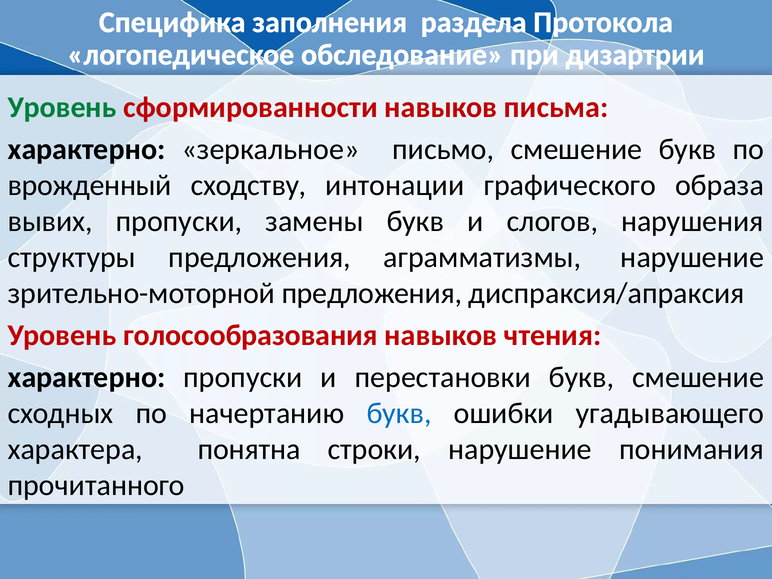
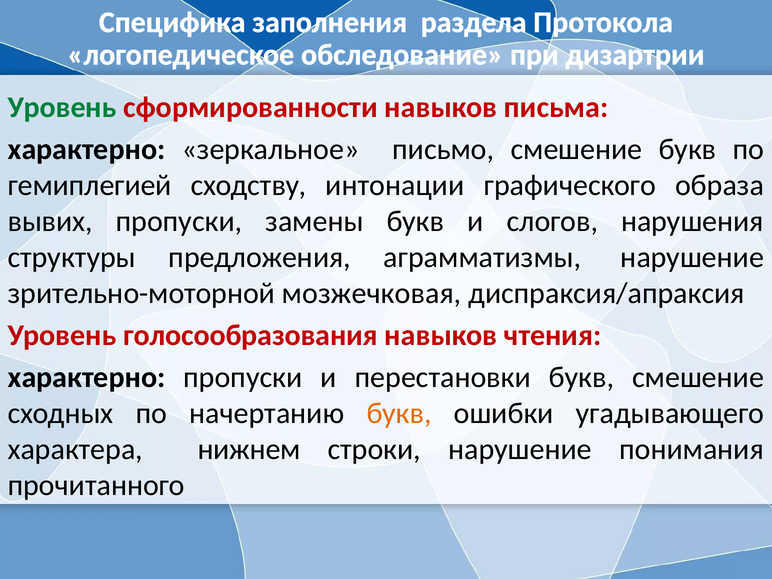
врожденный: врожденный -> гемиплегией (90, 185)
зрительно-моторной предложения: предложения -> мозжечковая (372, 293)
букв colour: blue -> orange (399, 413)
понятна: понятна -> нижнем (249, 449)
